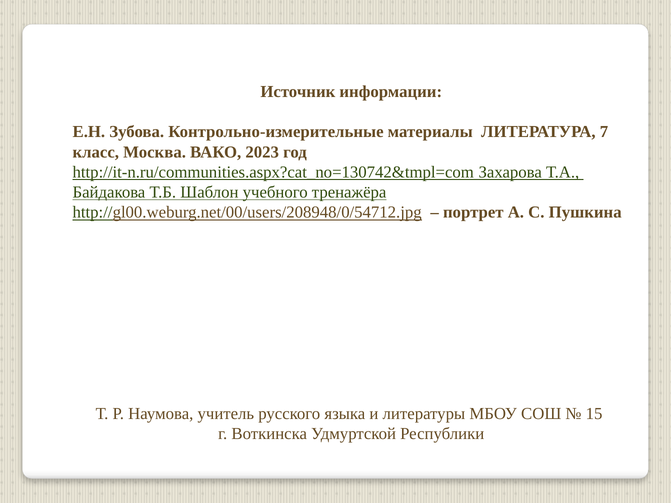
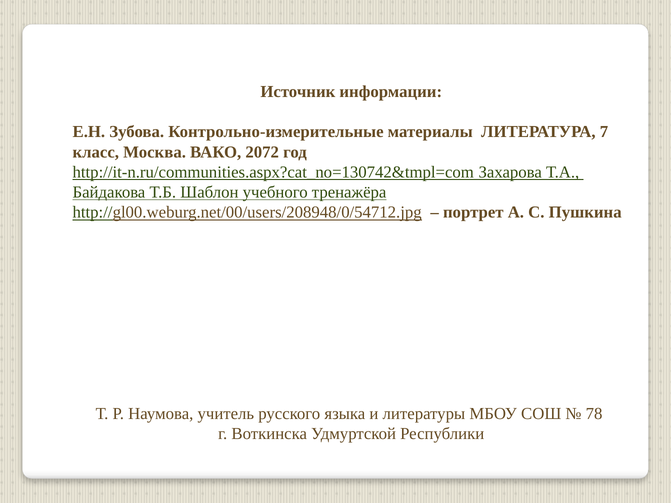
2023: 2023 -> 2072 (262, 152)
15: 15 -> 78 (594, 414)
